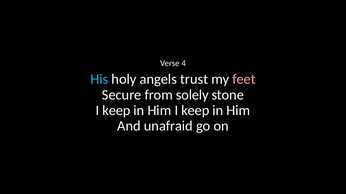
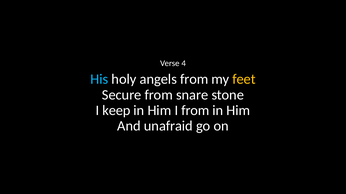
angels trust: trust -> from (194, 80)
feet colour: pink -> yellow (244, 80)
solely: solely -> snare (192, 95)
Him I keep: keep -> from (195, 111)
